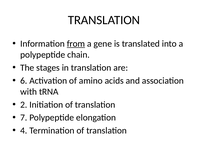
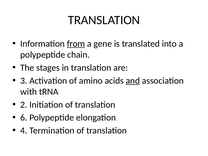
6: 6 -> 3 (24, 81)
and underline: none -> present (133, 81)
7: 7 -> 6 (24, 118)
